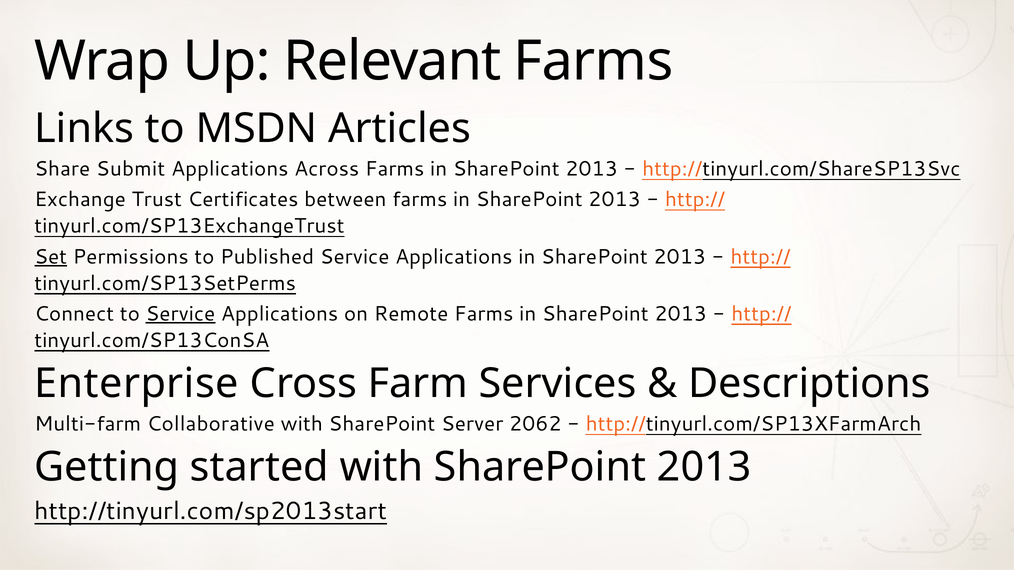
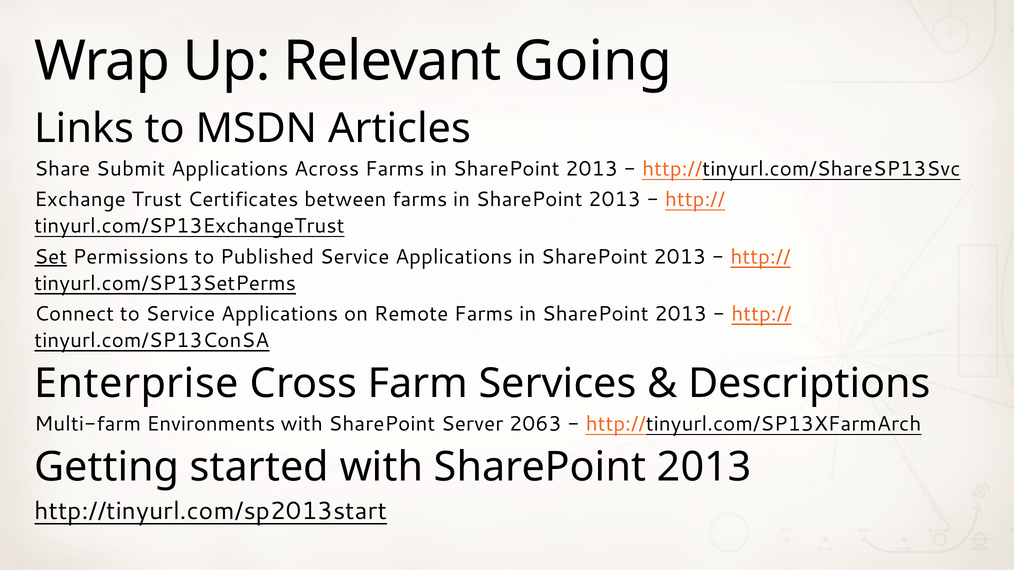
Relevant Farms: Farms -> Going (593, 61)
Service underline: present -> none (180, 314)
Collaborative: Collaborative -> Environments (211, 424)
2062: 2062 -> 2063 (535, 424)
